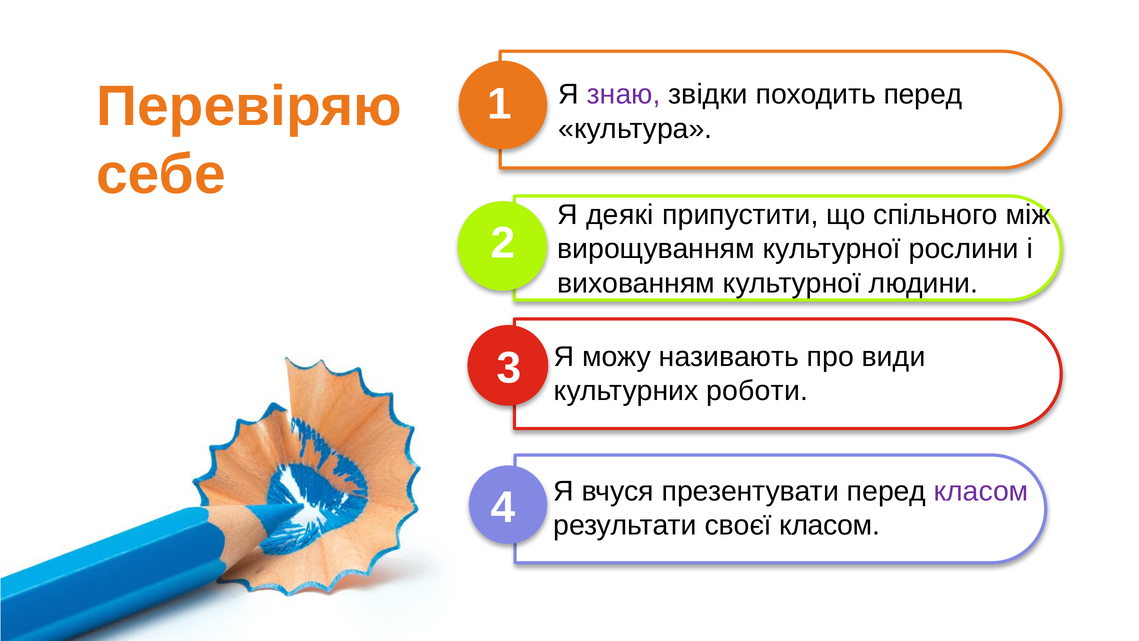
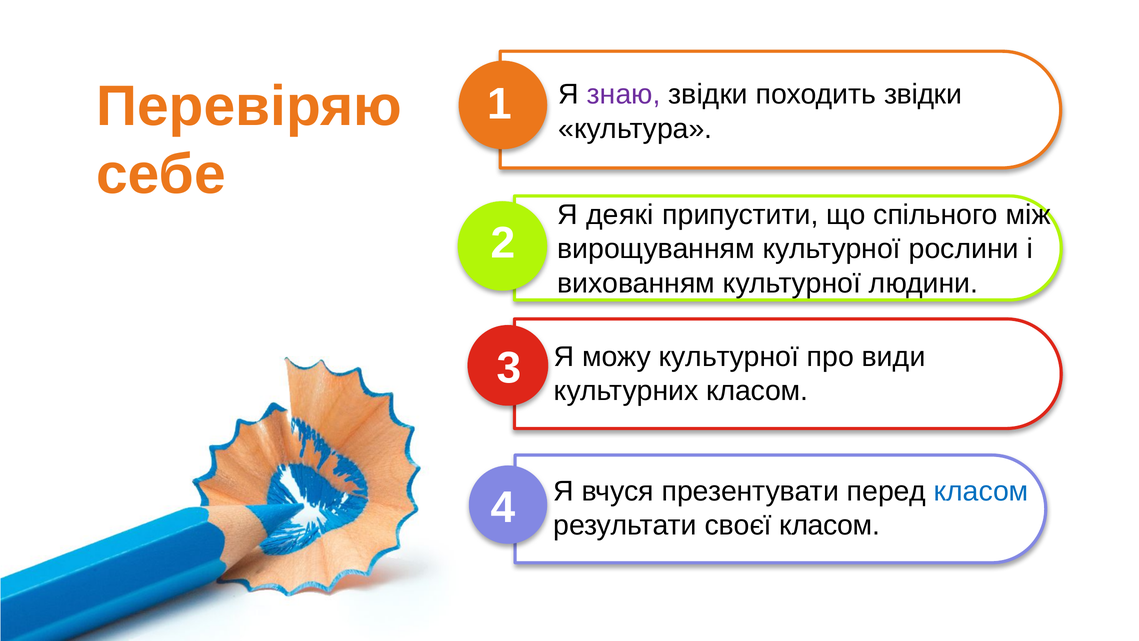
походить перед: перед -> звідки (923, 95)
можу називають: називають -> культурної (729, 357)
культурних роботи: роботи -> класом (757, 391)
класом colour: purple -> blue (981, 491)
